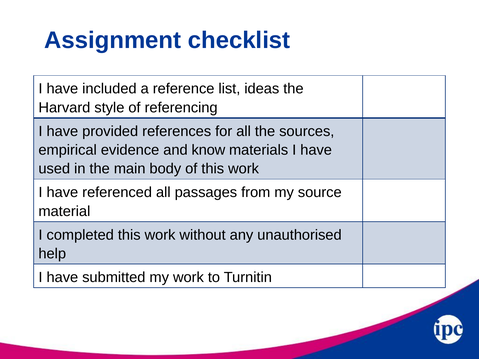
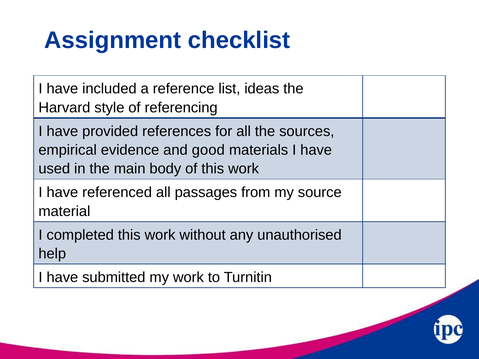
know: know -> good (208, 150)
